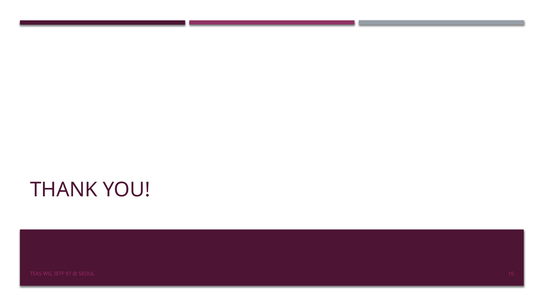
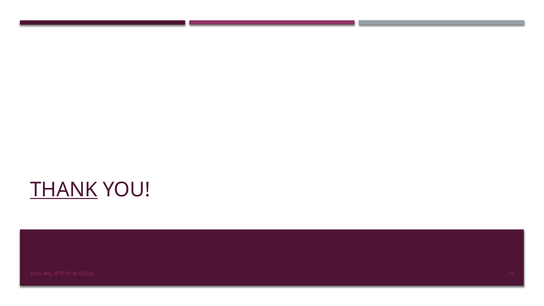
THANK underline: none -> present (64, 190)
